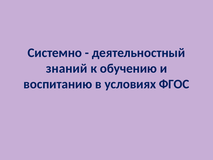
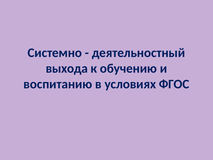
знаний: знаний -> выхода (67, 68)
